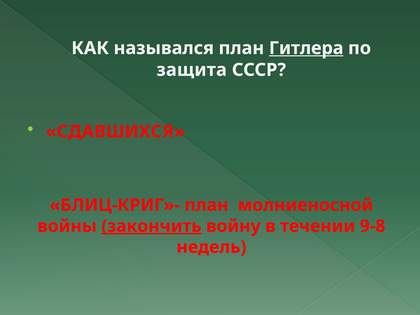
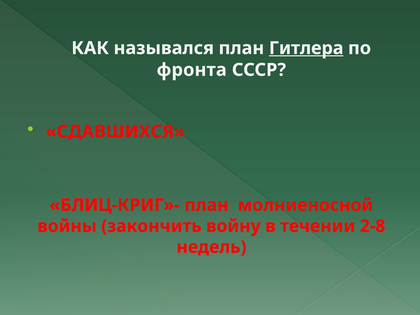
защита: защита -> фронта (192, 70)
закончить underline: present -> none (151, 226)
9-8: 9-8 -> 2-8 (373, 226)
